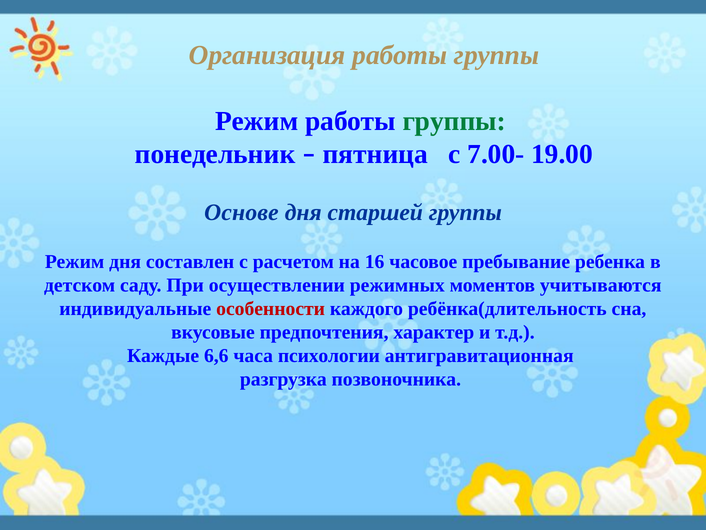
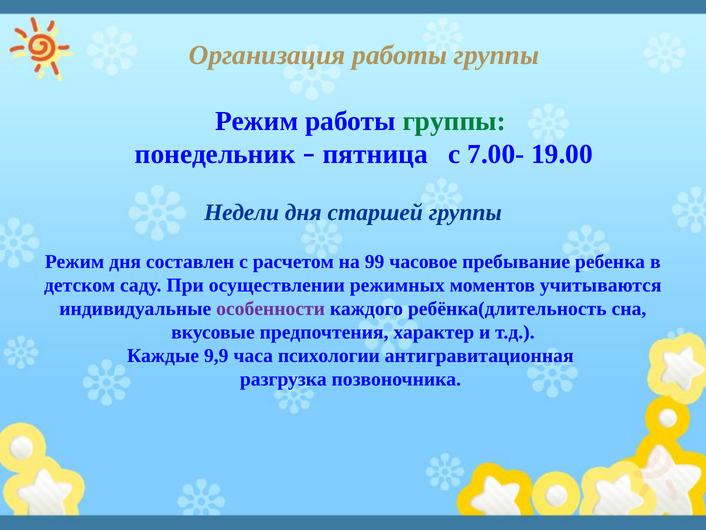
Основе: Основе -> Недели (242, 212)
16: 16 -> 99 (375, 261)
особенности colour: red -> purple (271, 309)
6,6: 6,6 -> 9,9 (216, 356)
